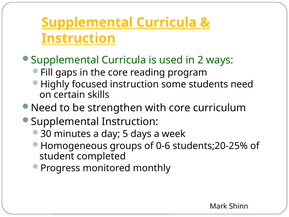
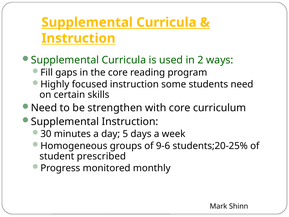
0-6: 0-6 -> 9-6 (163, 146)
completed: completed -> prescribed (101, 156)
